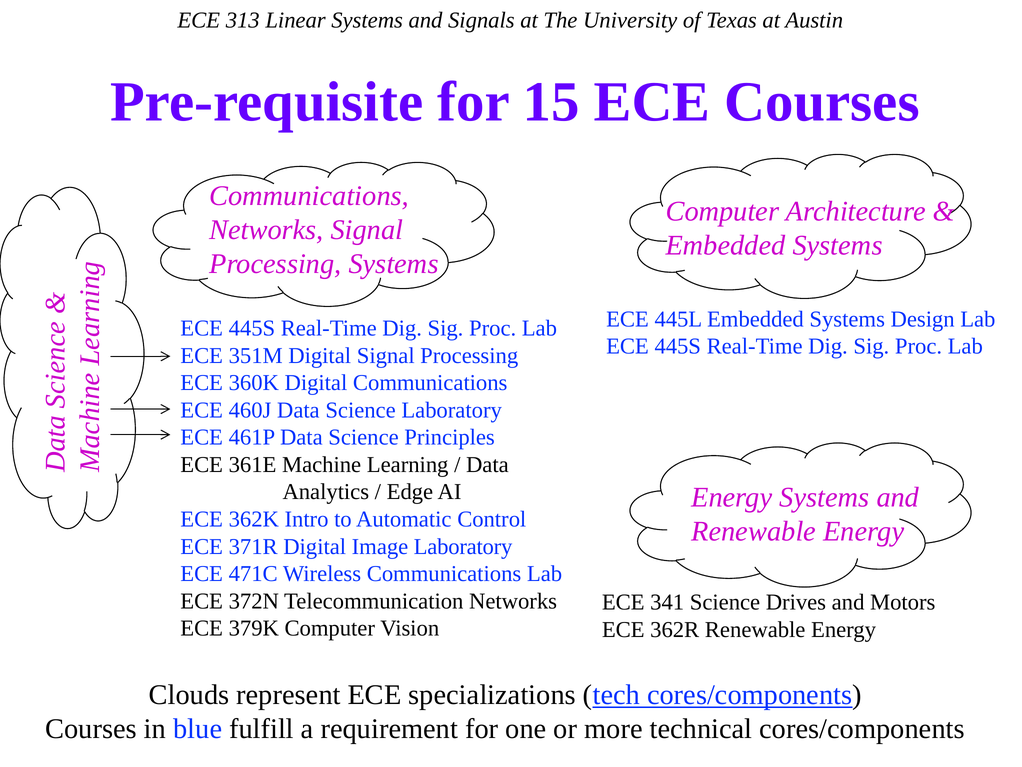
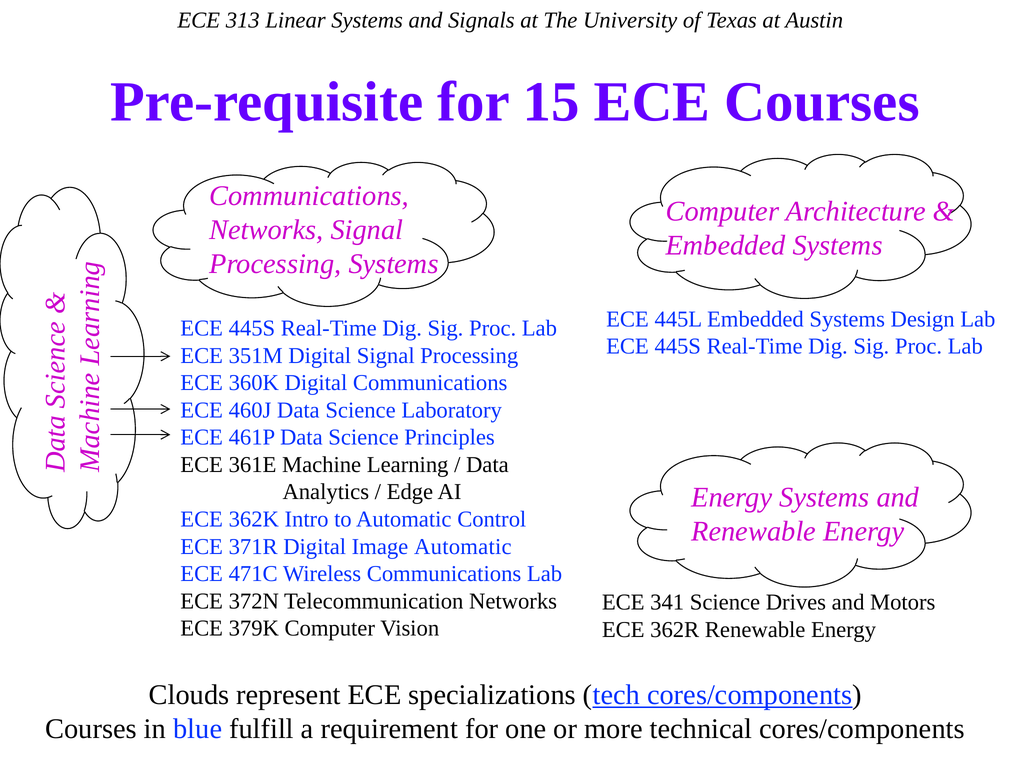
Image Laboratory: Laboratory -> Automatic (463, 546)
